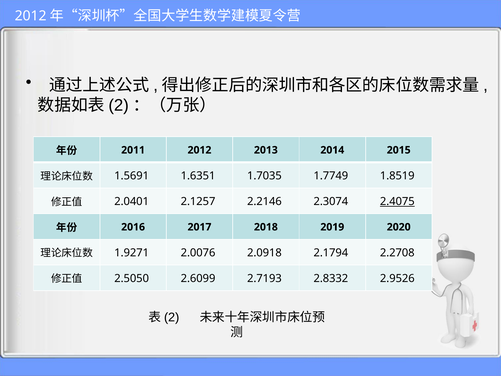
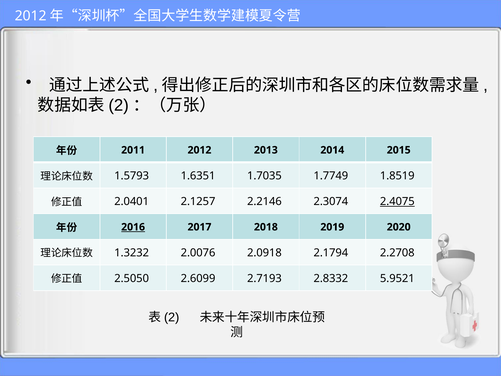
1.5691: 1.5691 -> 1.5793 (132, 176)
2016 underline: none -> present (133, 227)
1.9271: 1.9271 -> 1.3232 (132, 253)
2.9526: 2.9526 -> 5.9521 (397, 278)
